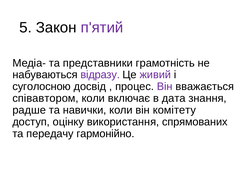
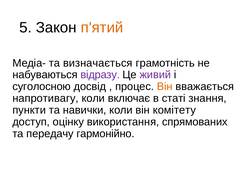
п'ятий colour: purple -> orange (102, 27)
представники: представники -> визначається (98, 63)
Він colour: purple -> orange (165, 86)
співавтором: співавтором -> напротивагу (46, 98)
дата: дата -> статі (174, 98)
радше: радше -> пункти (29, 110)
